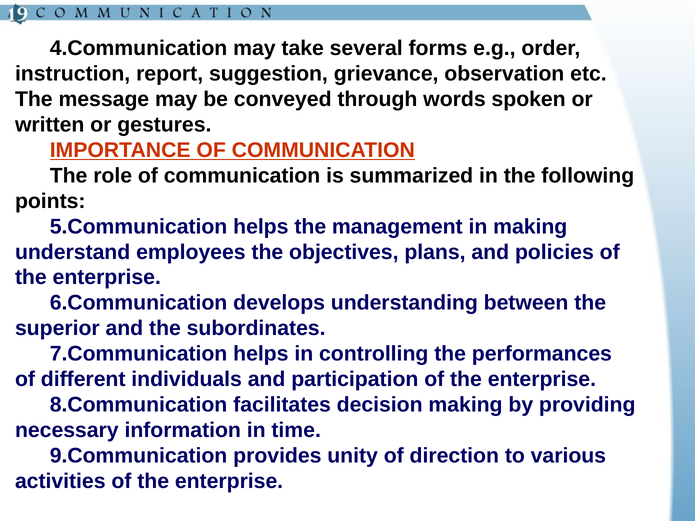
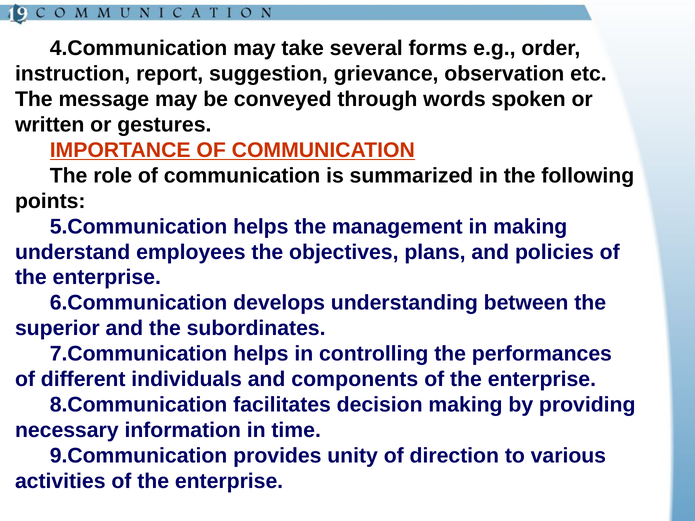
participation: participation -> components (355, 380)
